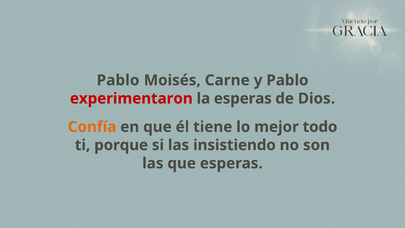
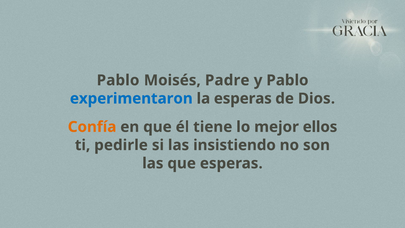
Carne: Carne -> Padre (227, 80)
experimentaron colour: red -> blue (131, 98)
todo: todo -> ellos (320, 127)
porque: porque -> pedirle (121, 145)
